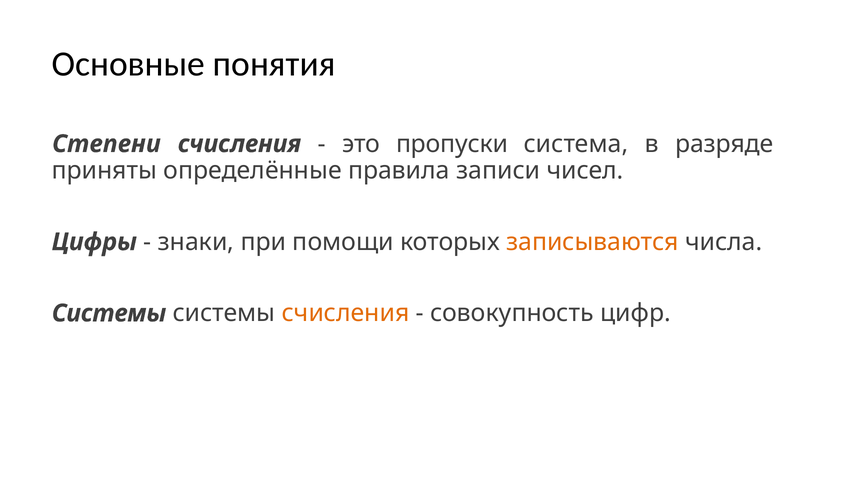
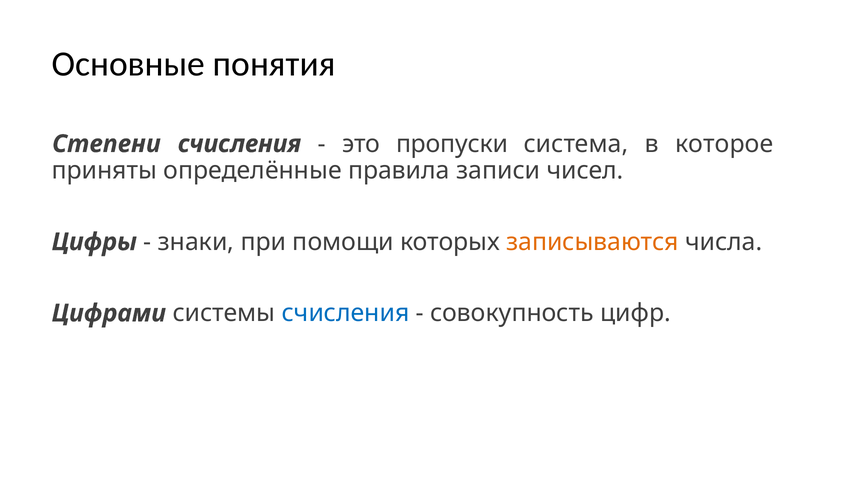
разряде: разряде -> которое (724, 144)
Системы: Системы -> Цифрами (109, 313)
счисления colour: orange -> blue (346, 313)
